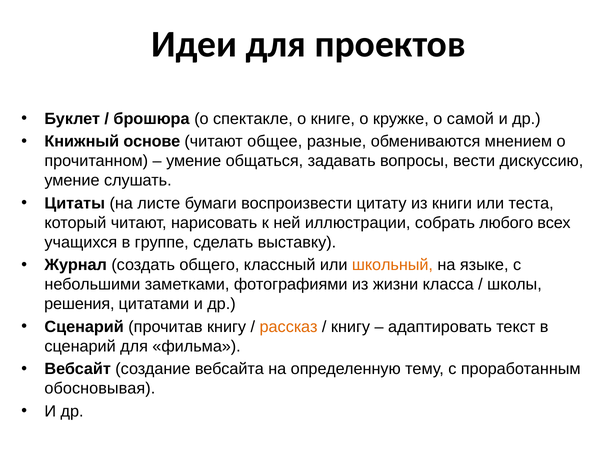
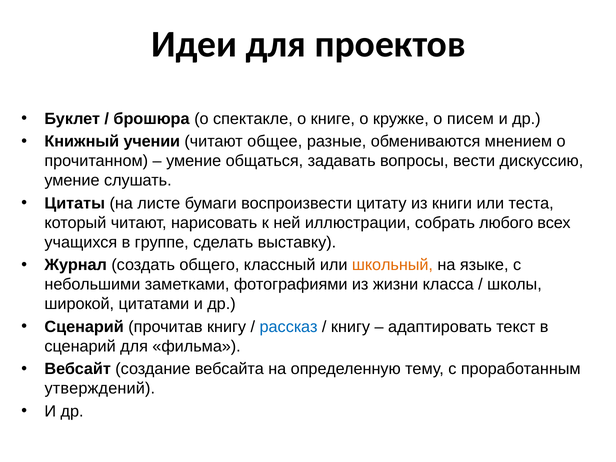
самой: самой -> писем (470, 119)
основе: основе -> учении (152, 142)
решения: решения -> широкой (79, 304)
рассказ colour: orange -> blue (289, 327)
обосновывая: обосновывая -> утверждений (100, 389)
